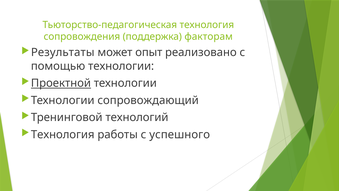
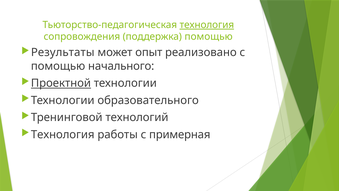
технология underline: none -> present (207, 25)
поддержка факторам: факторам -> помощью (209, 37)
помощью технологии: технологии -> начального (121, 66)
сопровождающий: сопровождающий -> образовательного (148, 100)
успешного: успешного -> примерная (180, 134)
